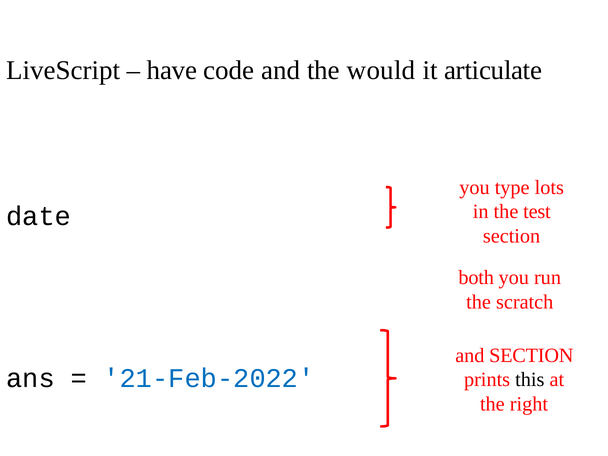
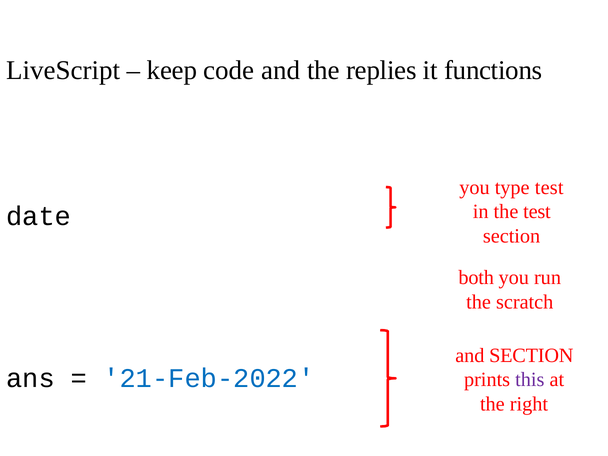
have: have -> keep (172, 70)
would: would -> replies (381, 70)
articulate: articulate -> functions (493, 70)
type lots: lots -> test (549, 187)
this colour: black -> purple (530, 380)
